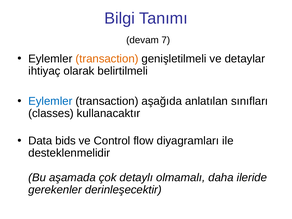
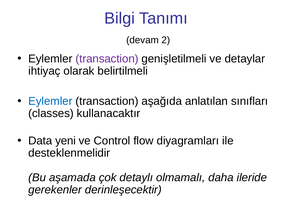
7: 7 -> 2 (166, 40)
transaction colour: orange -> purple (107, 59)
bids: bids -> yeni (66, 141)
